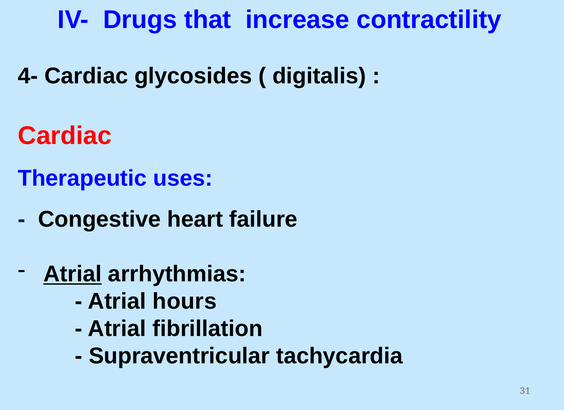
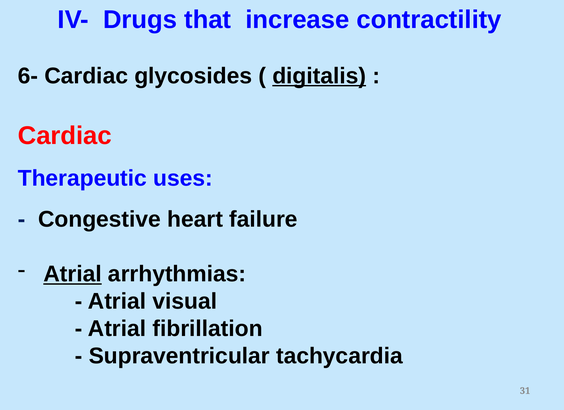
4-: 4- -> 6- (28, 76)
digitalis underline: none -> present (319, 76)
hours: hours -> visual (185, 302)
